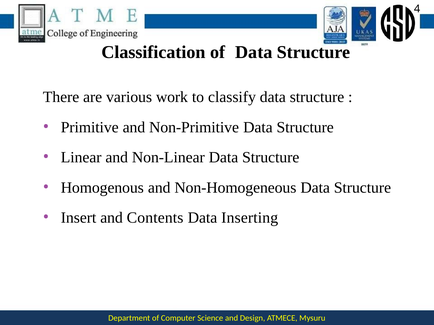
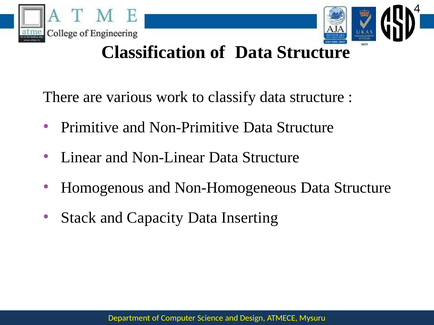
Insert: Insert -> Stack (78, 218)
Contents: Contents -> Capacity (155, 218)
